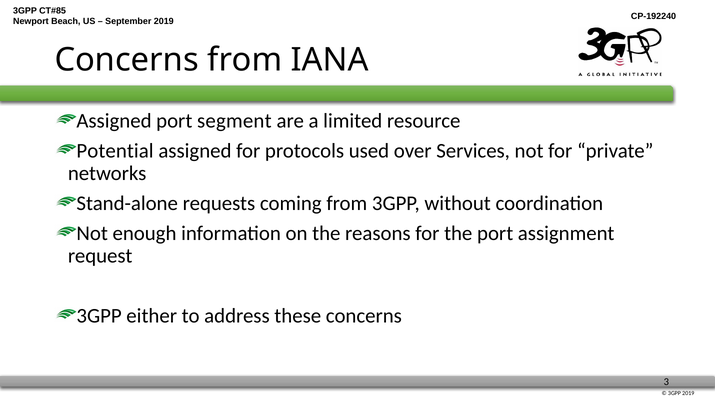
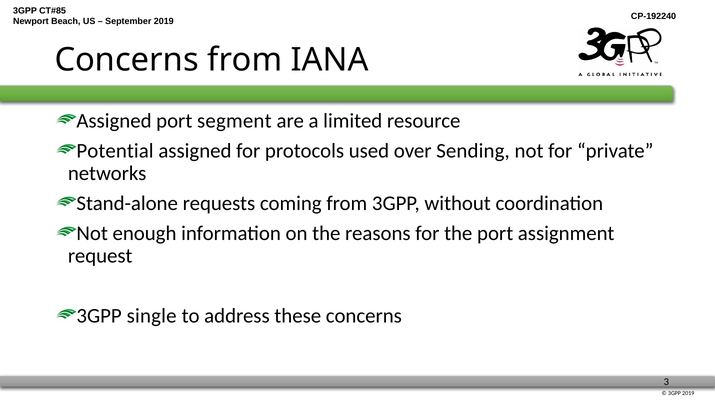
Services: Services -> Sending (473, 151)
either: either -> single (152, 316)
